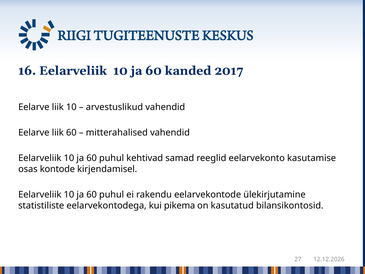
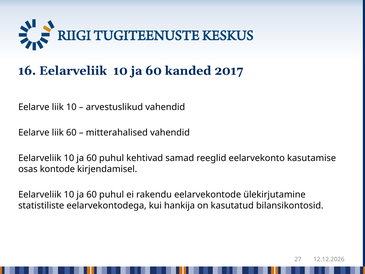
pikema: pikema -> hankija (180, 205)
